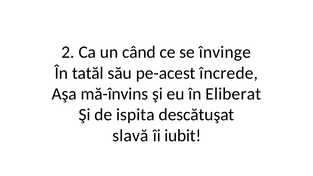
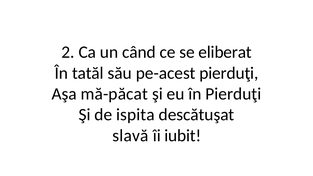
învinge: învinge -> eliberat (225, 52)
pe-acest încrede: încrede -> pierduţi (229, 73)
mă-învins: mă-învins -> mă-păcat (114, 94)
în Eliberat: Eliberat -> Pierduţi (233, 94)
